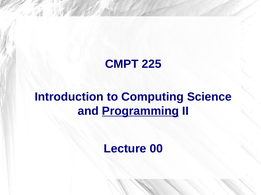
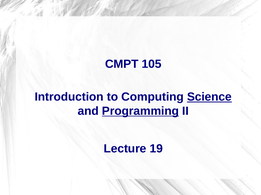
225: 225 -> 105 (152, 64)
Science underline: none -> present (209, 97)
00: 00 -> 19 (156, 149)
